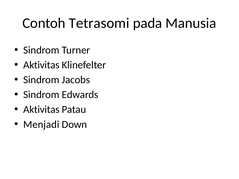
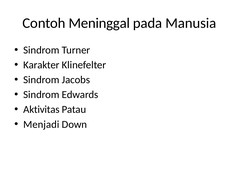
Tetrasomi: Tetrasomi -> Meninggal (99, 23)
Aktivitas: Aktivitas -> Karakter (41, 65)
